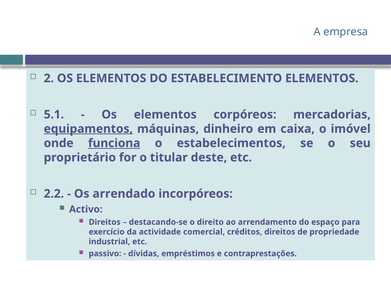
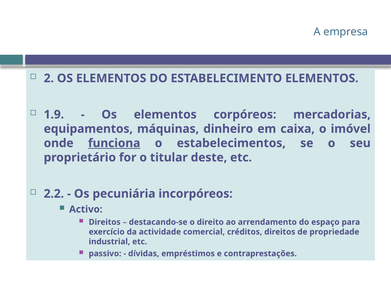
5.1: 5.1 -> 1.9 (54, 115)
equipamentos underline: present -> none (88, 129)
arrendado: arrendado -> pecuniária (124, 194)
